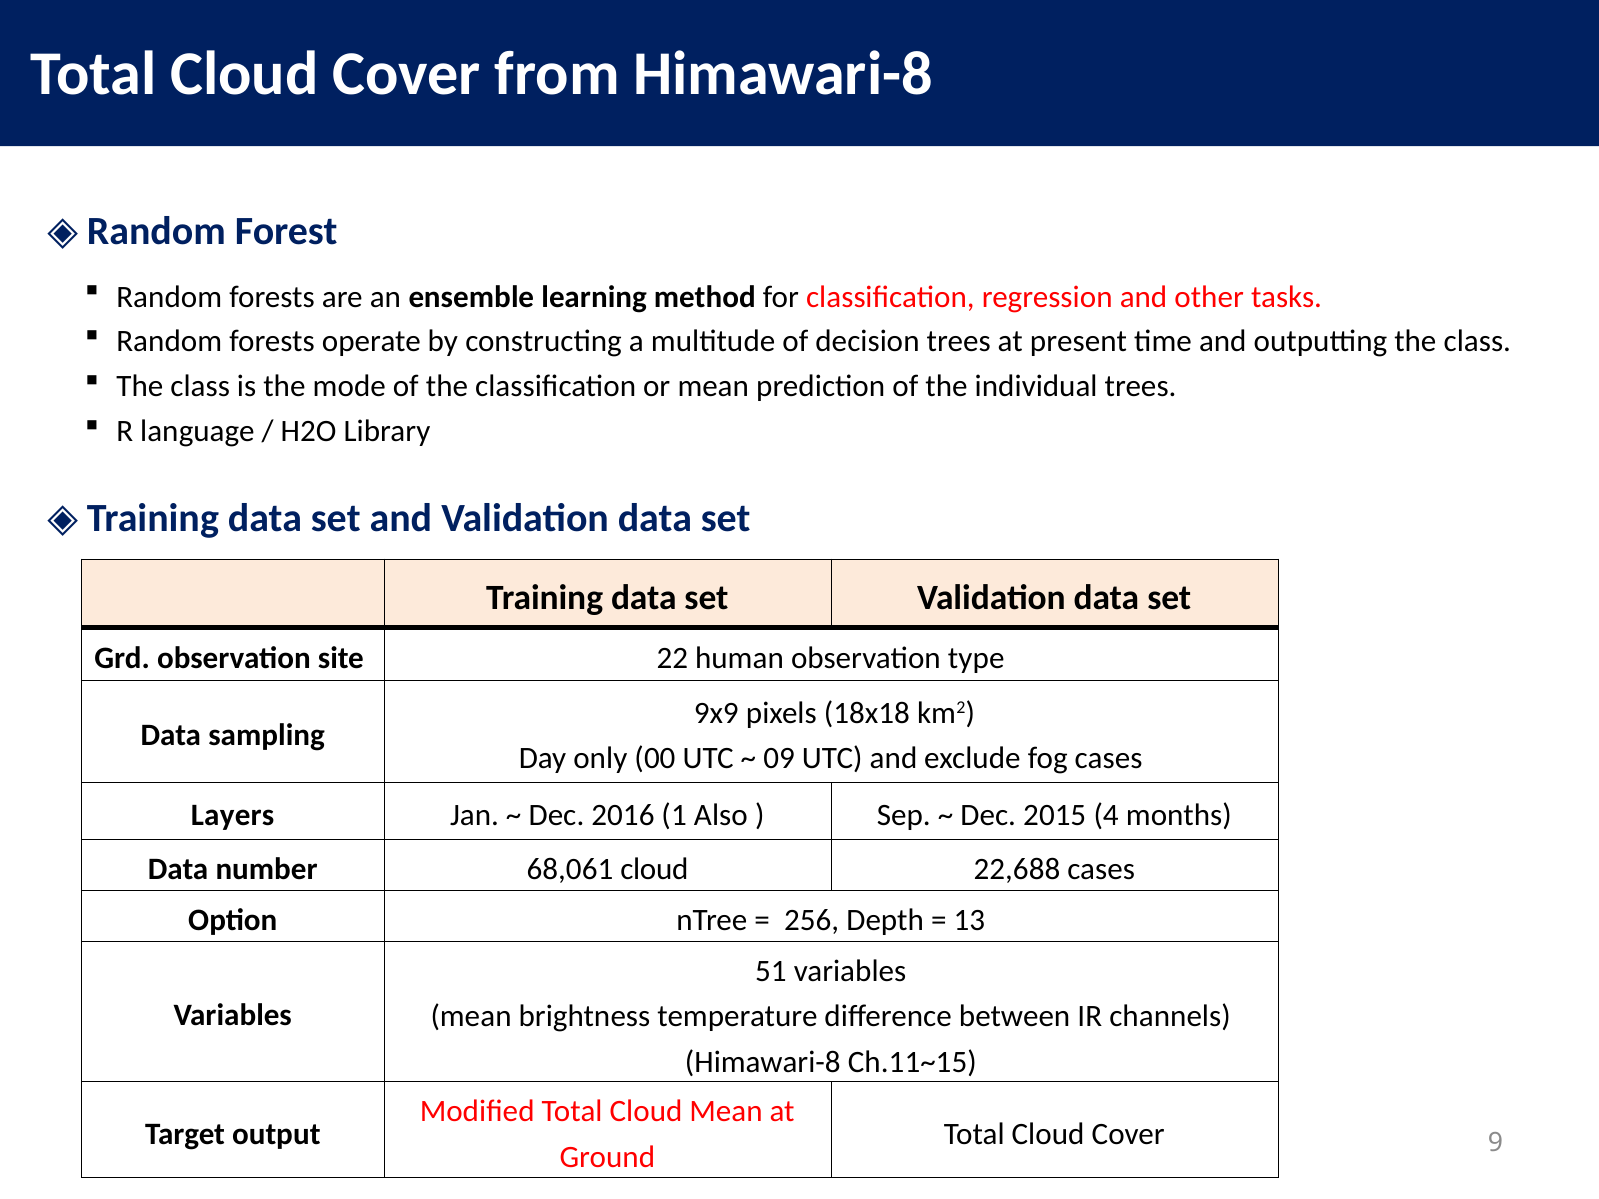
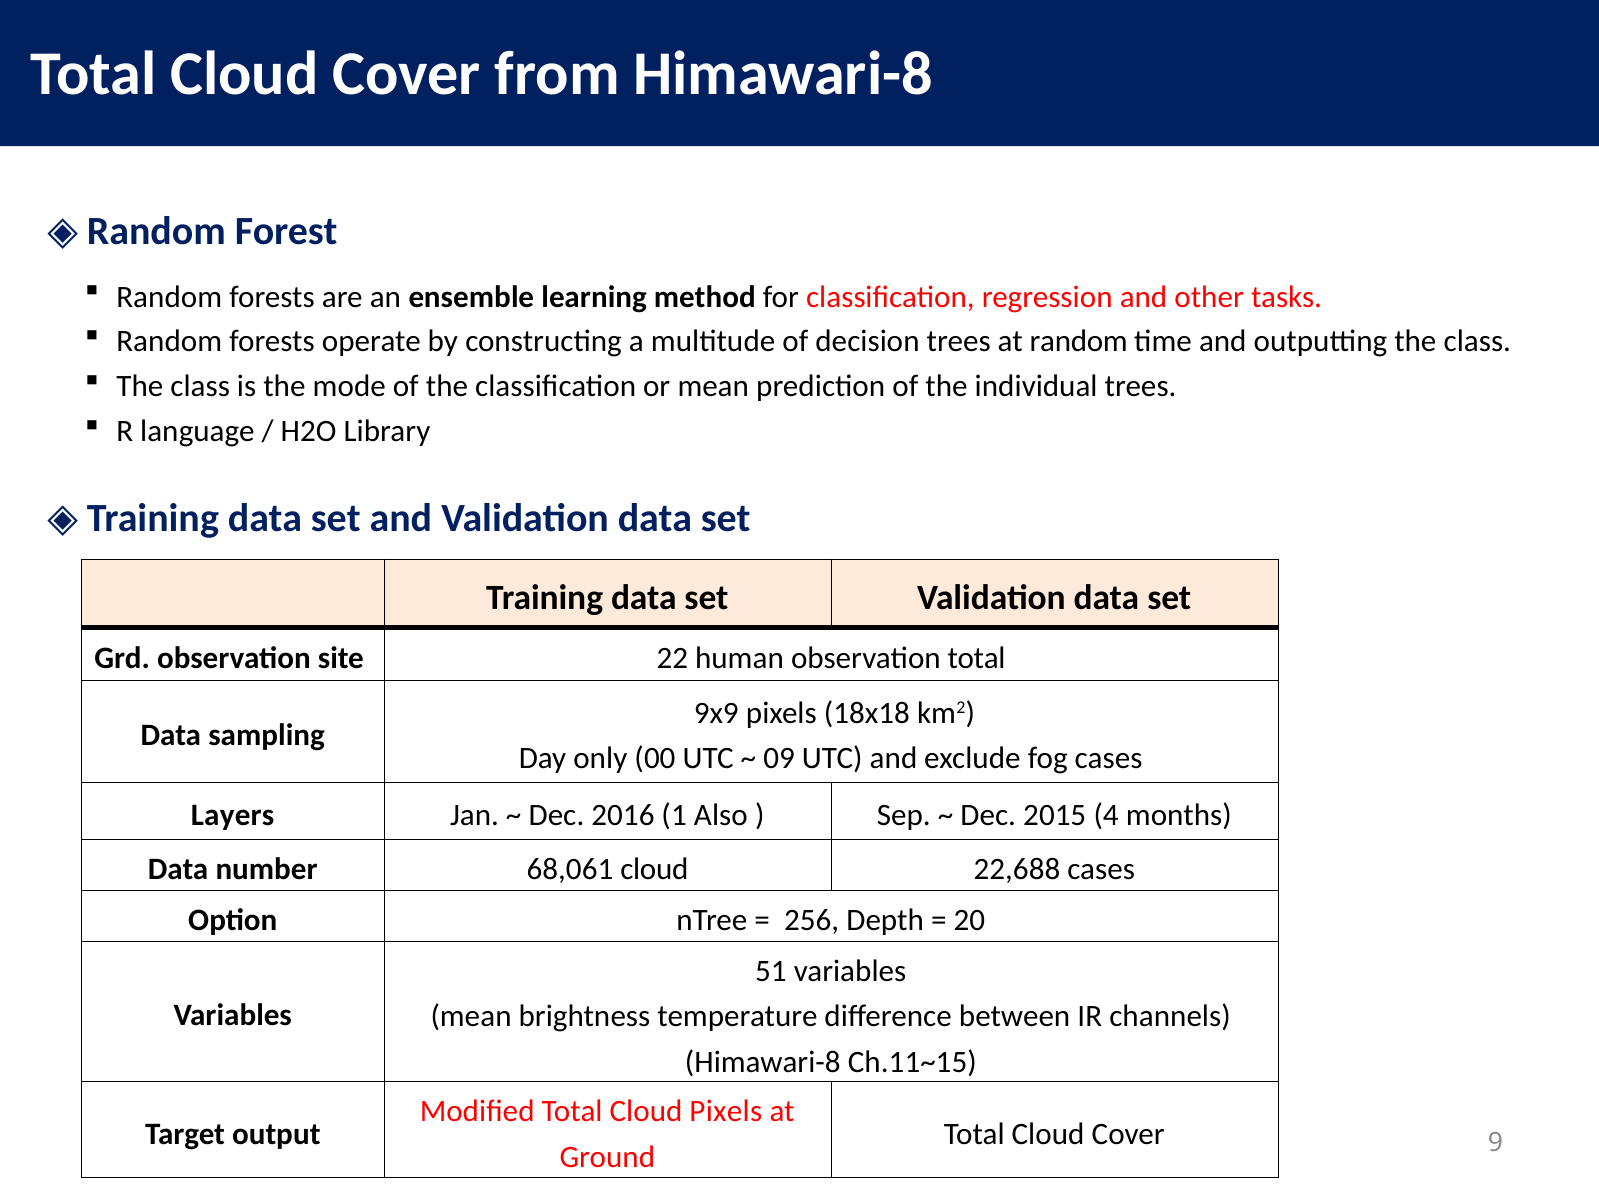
at present: present -> random (1079, 342)
observation type: type -> total (977, 658)
13: 13 -> 20 (969, 920)
Cloud Mean: Mean -> Pixels (726, 1112)
